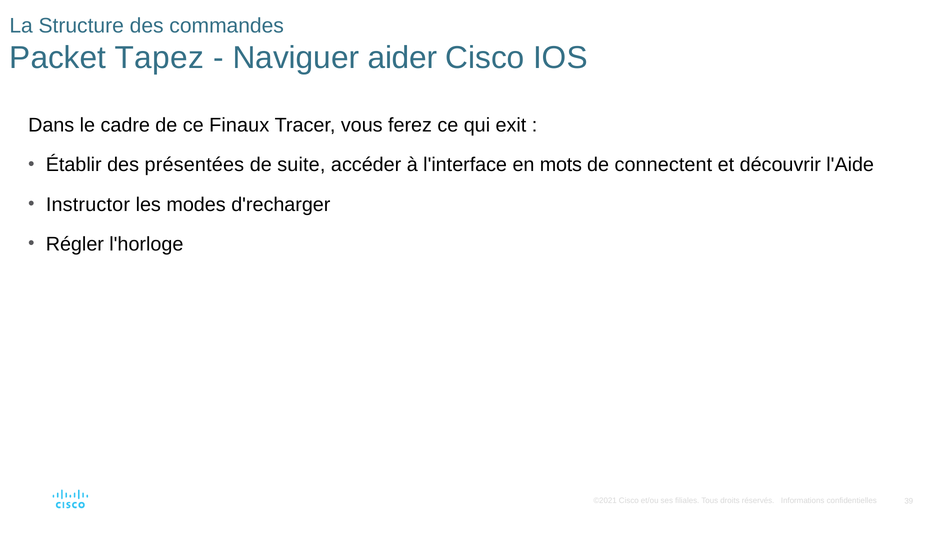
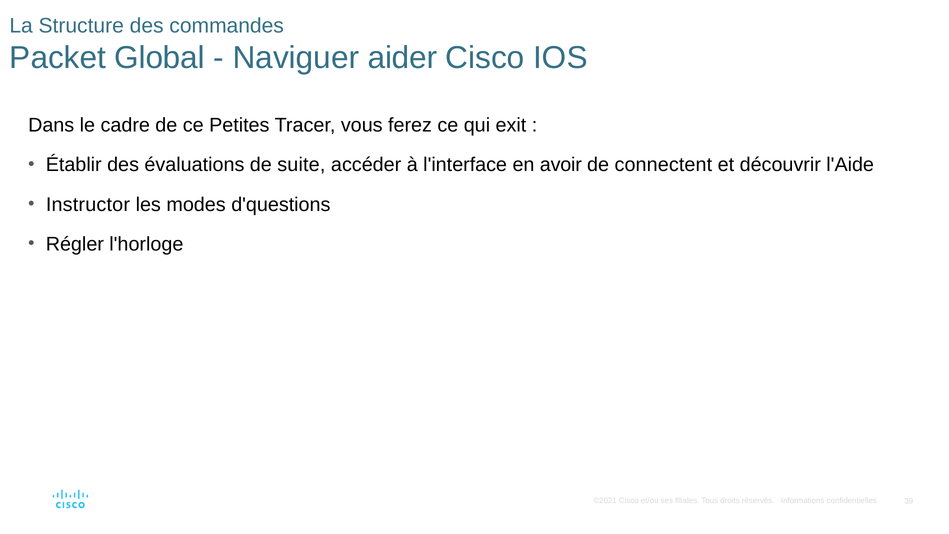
Tapez: Tapez -> Global (160, 58)
Finaux: Finaux -> Petites (239, 125)
présentées: présentées -> évaluations (194, 165)
mots: mots -> avoir (561, 165)
d'recharger: d'recharger -> d'questions (281, 204)
